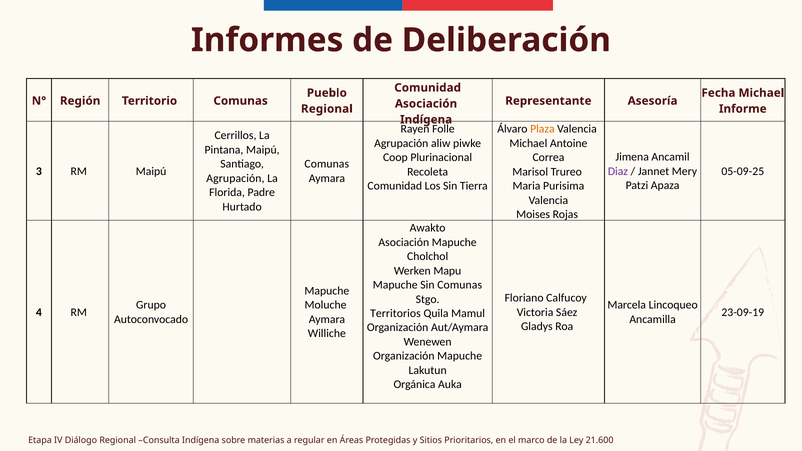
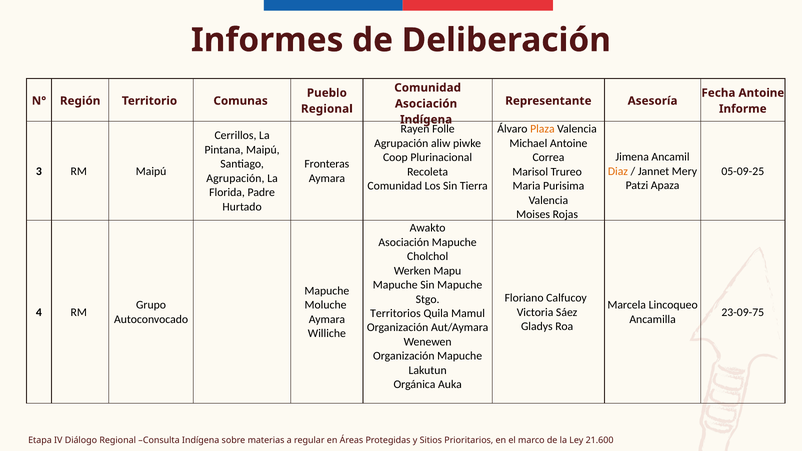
Fecha Michael: Michael -> Antoine (761, 93)
Comunas: Comunas -> Fronteras (327, 164)
Diaz colour: purple -> orange (618, 171)
Sin Comunas: Comunas -> Mapuche (460, 285)
23-09-19: 23-09-19 -> 23-09-75 (743, 312)
